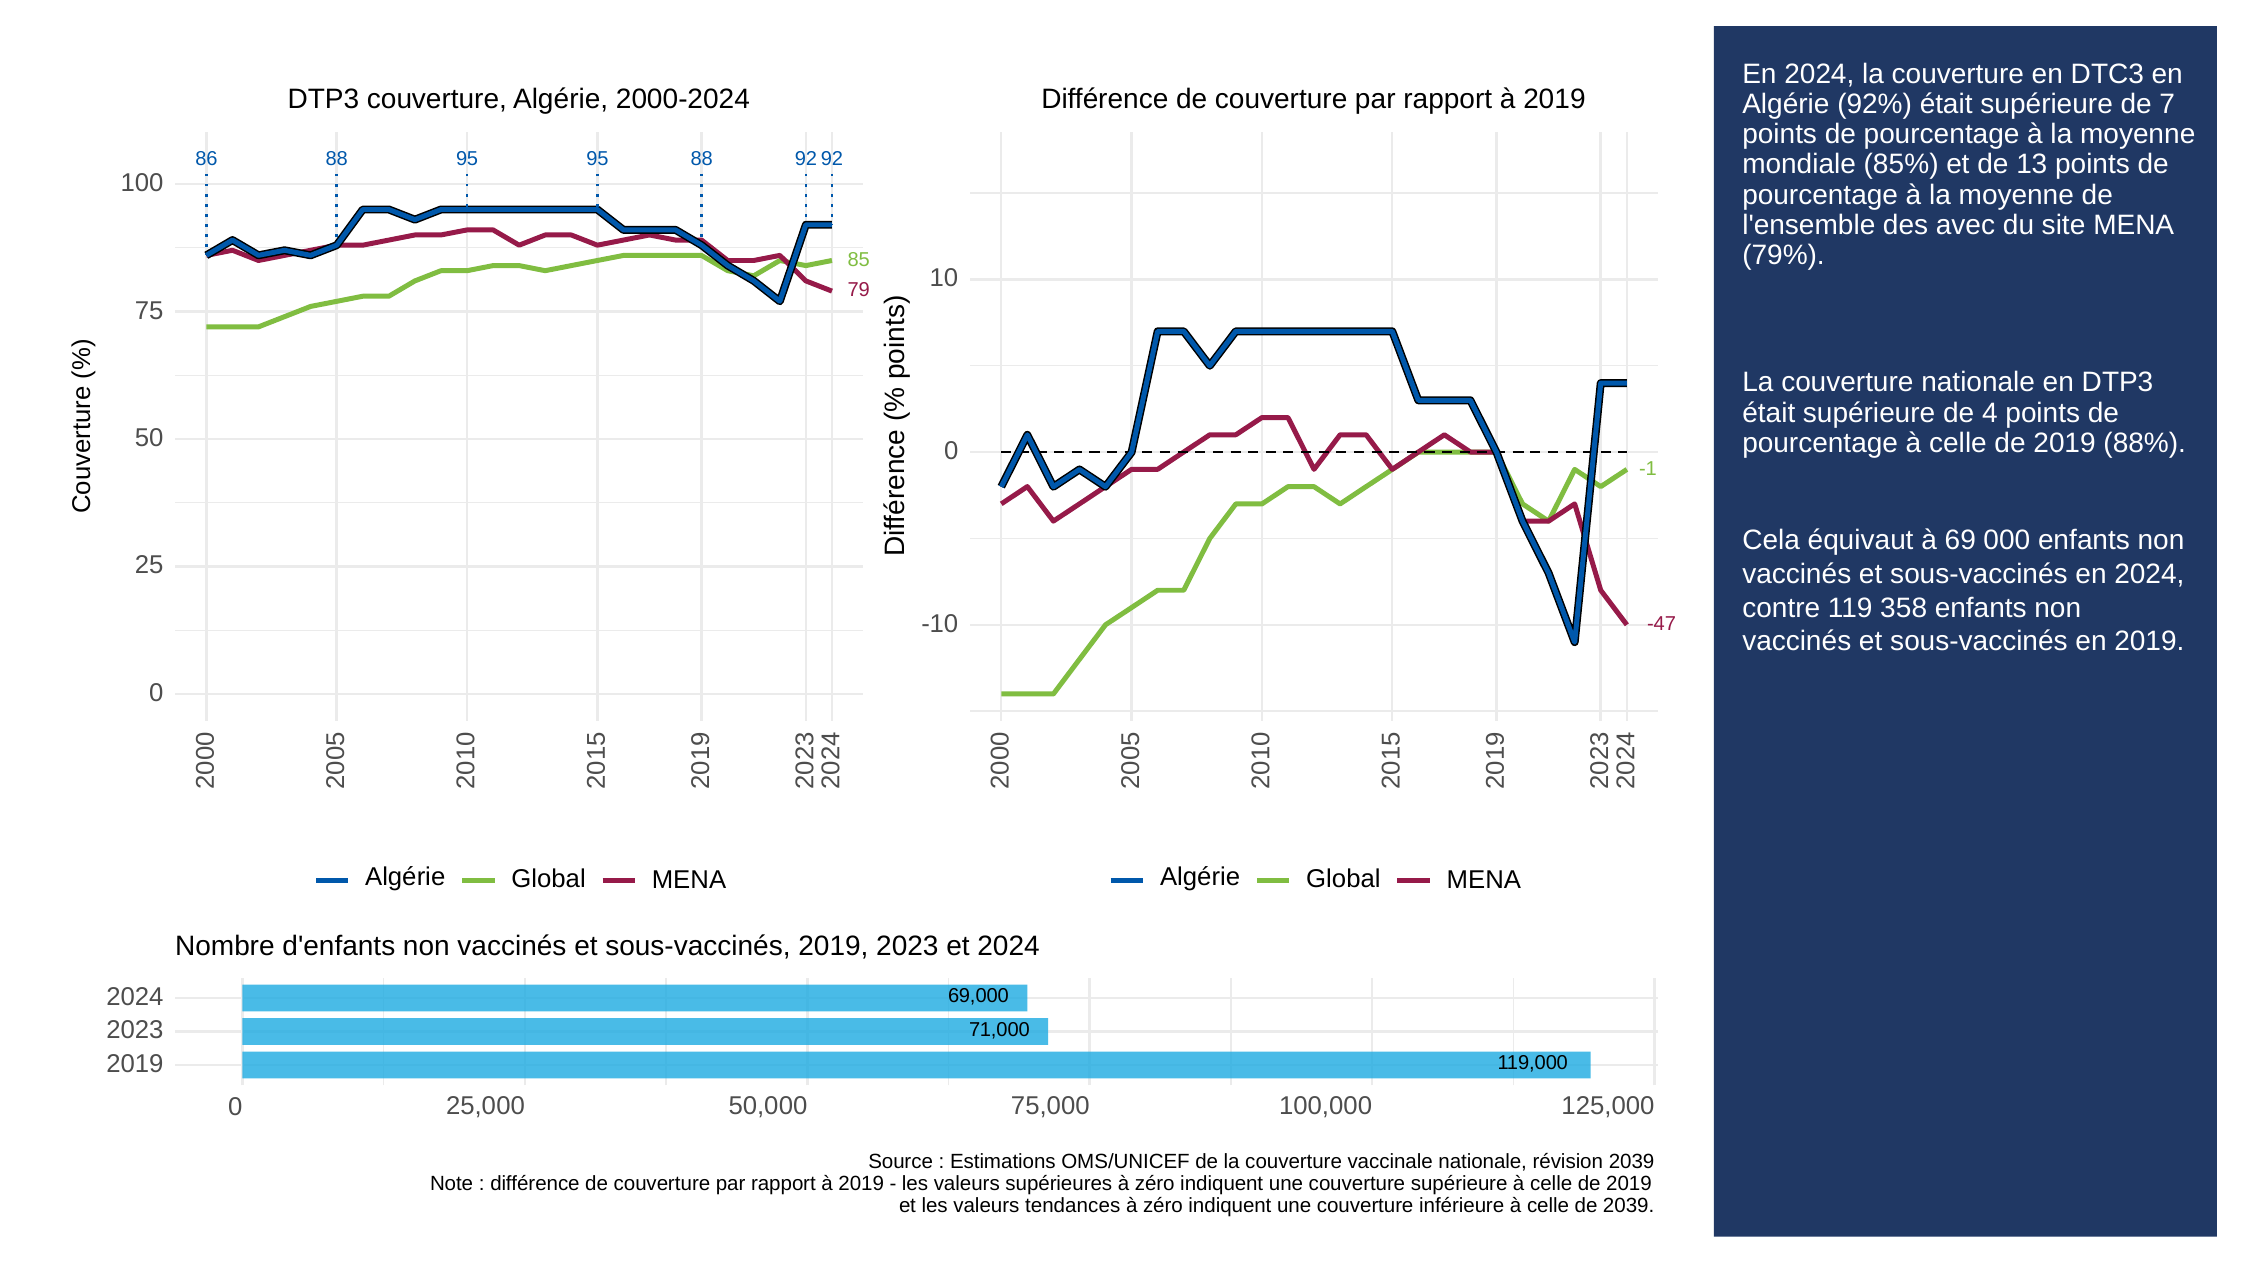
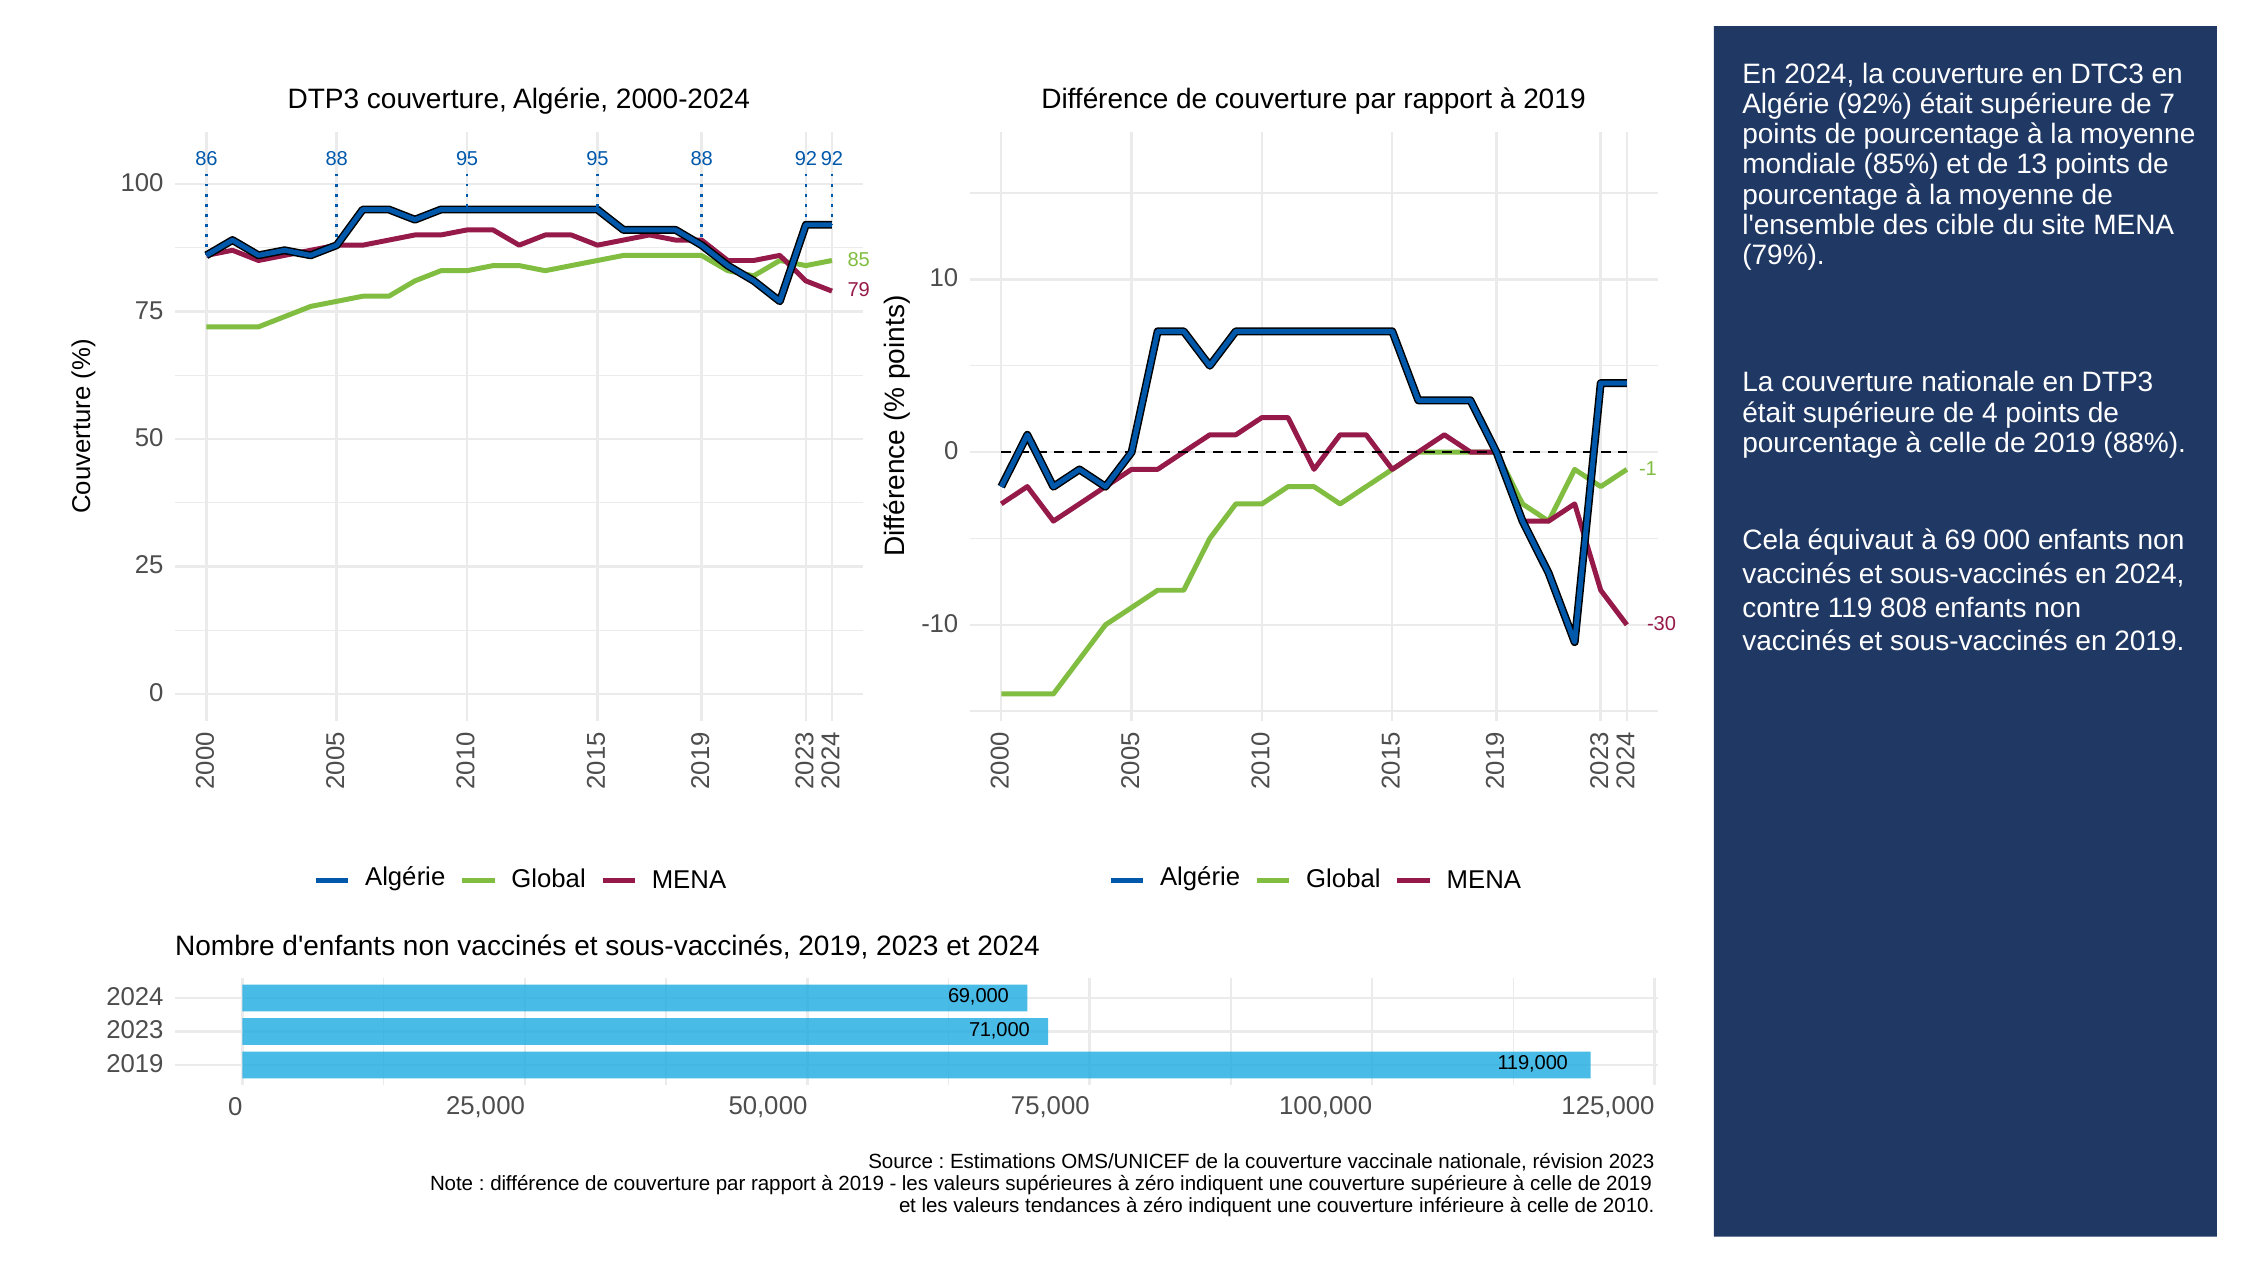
avec: avec -> cible (1965, 225)
358: 358 -> 808 (1904, 608)
-47: -47 -> -30 (1662, 624)
révision 2039: 2039 -> 2023 (1632, 1162)
de 2039: 2039 -> 2010 (1629, 1206)
